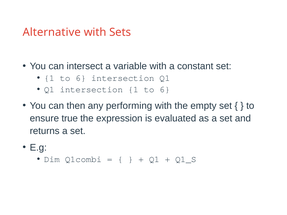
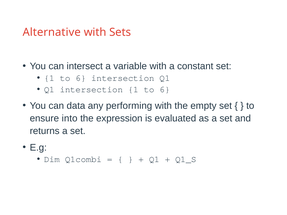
then: then -> data (76, 106)
true: true -> into (70, 118)
